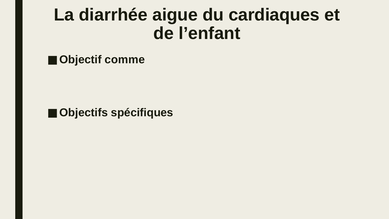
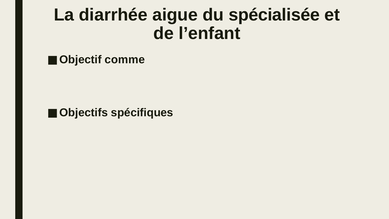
cardiaques: cardiaques -> spécialisée (274, 15)
